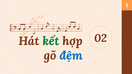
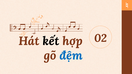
kết colour: green -> black (51, 41)
